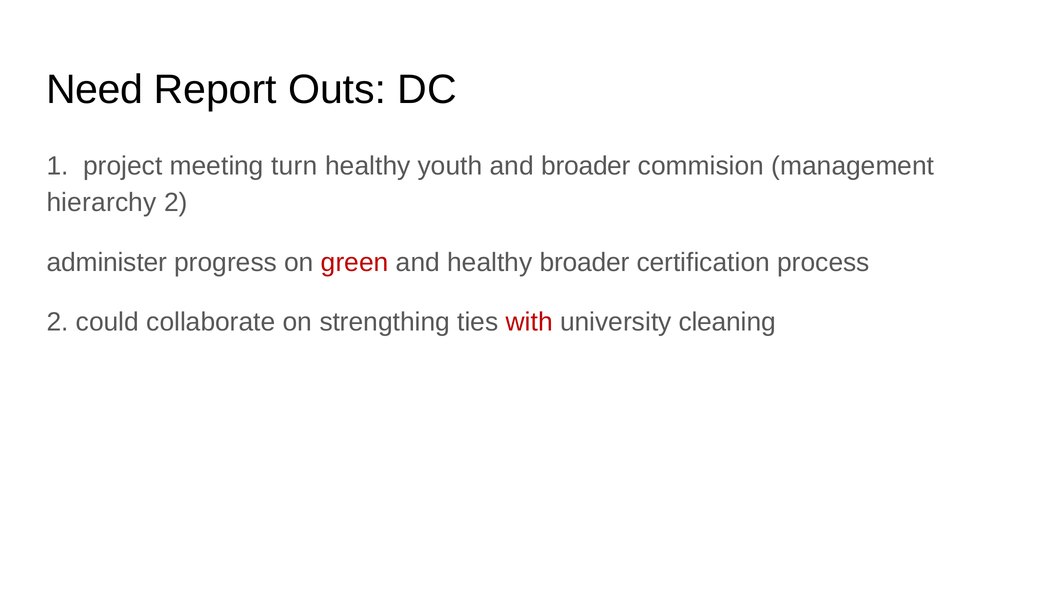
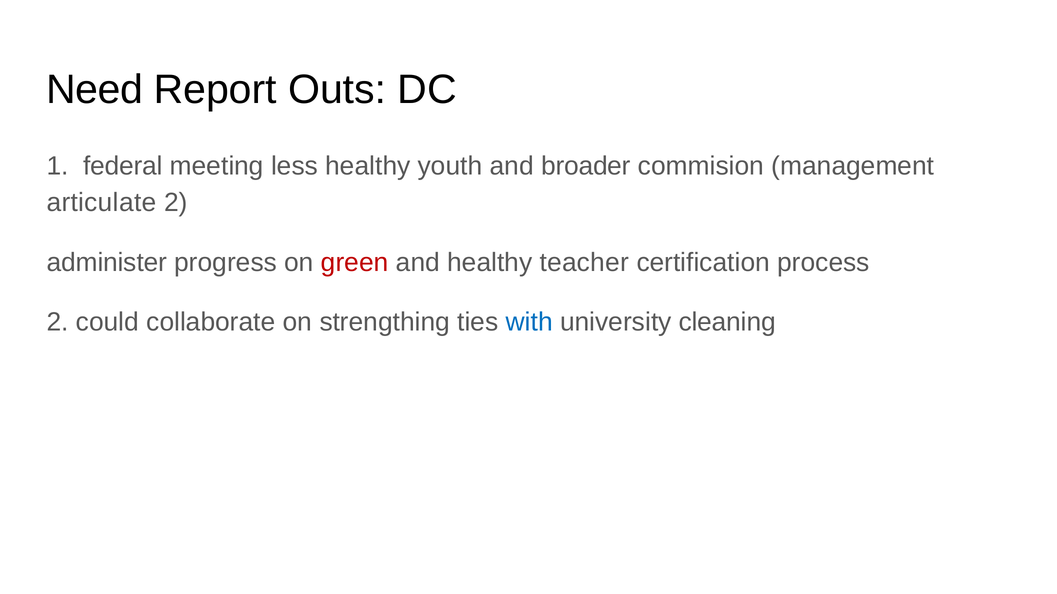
project: project -> federal (123, 166)
turn: turn -> less (295, 166)
hierarchy: hierarchy -> articulate (102, 203)
healthy broader: broader -> teacher (584, 263)
with colour: red -> blue (529, 323)
